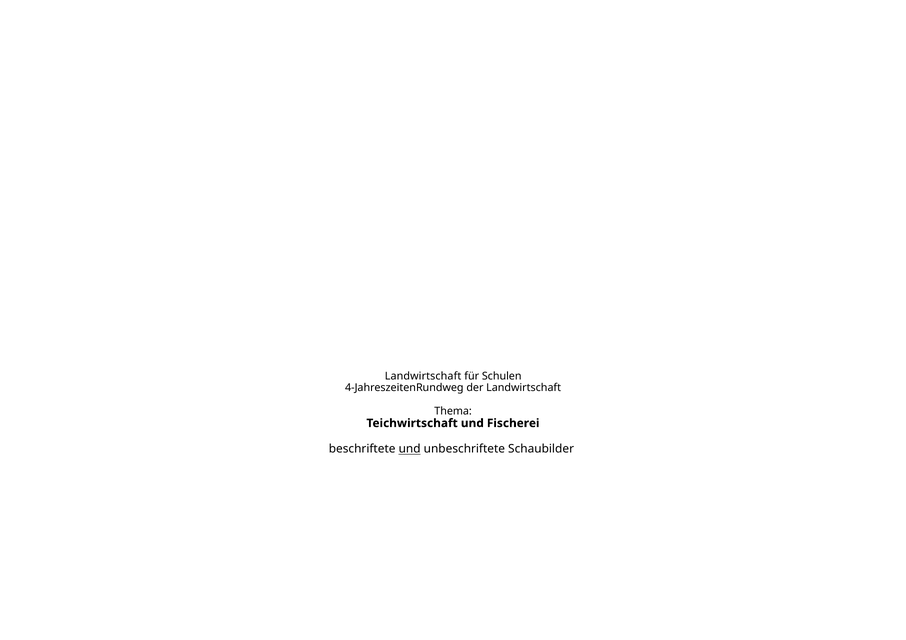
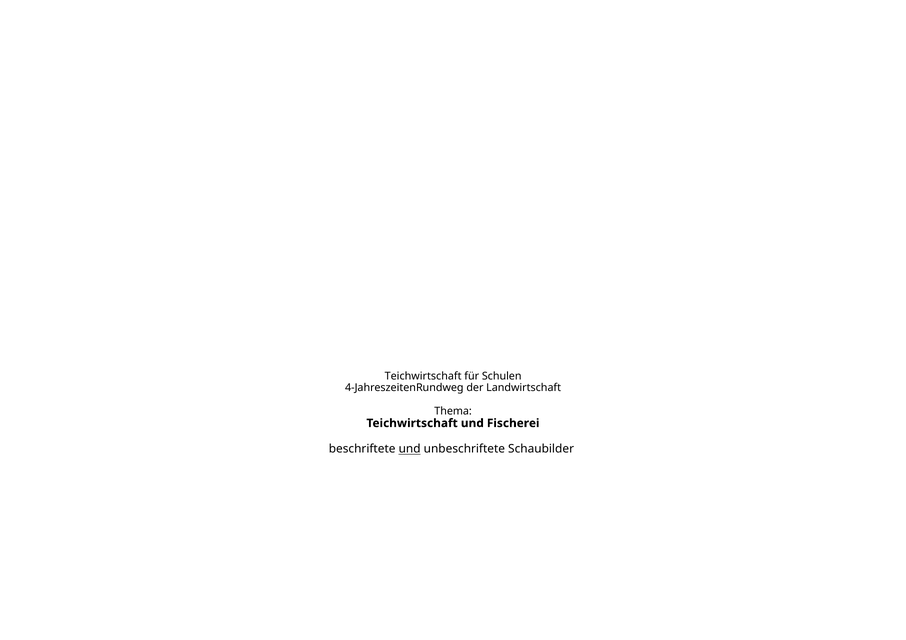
Landwirtschaft: Landwirtschaft -> Teichwirtschaft (423, 376)
